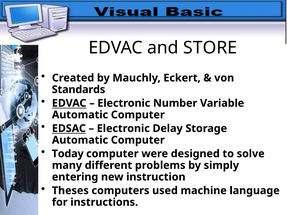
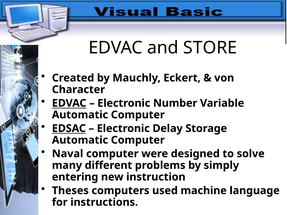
Standards: Standards -> Character (78, 90)
Today: Today -> Naval (68, 154)
